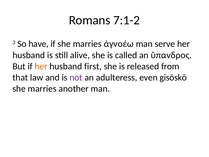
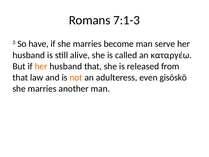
7:1-2: 7:1-2 -> 7:1-3 (127, 20)
ἀγνοέω: ἀγνοέω -> become (119, 44)
ὕπανδρος: ὕπανδρος -> καταργέω (171, 55)
husband first: first -> that (93, 66)
not colour: purple -> orange (76, 77)
